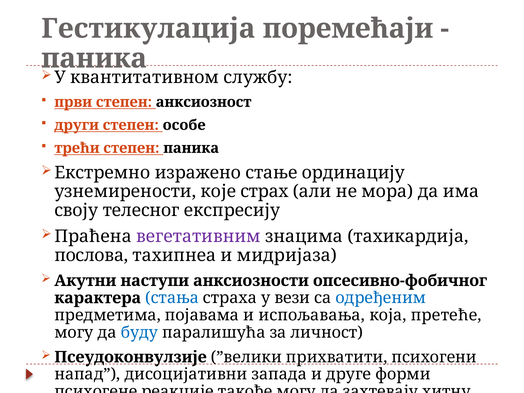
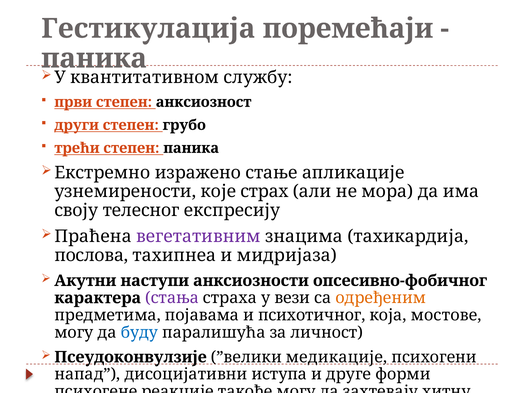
особе: особе -> грубо (184, 125)
ординацију: ординацију -> апликације (353, 173)
стања colour: blue -> purple (172, 298)
одређеним colour: blue -> orange (381, 298)
испољавања: испољавања -> психотичног (312, 315)
претеће: претеће -> мостове (446, 315)
прихватити: прихватити -> медикације (337, 357)
запада: запада -> иступа (279, 374)
